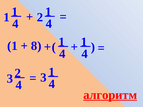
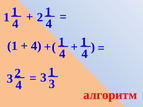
8: 8 -> 4 (36, 46)
4: 4 -> 3 (52, 84)
алгоритм underline: present -> none (110, 95)
